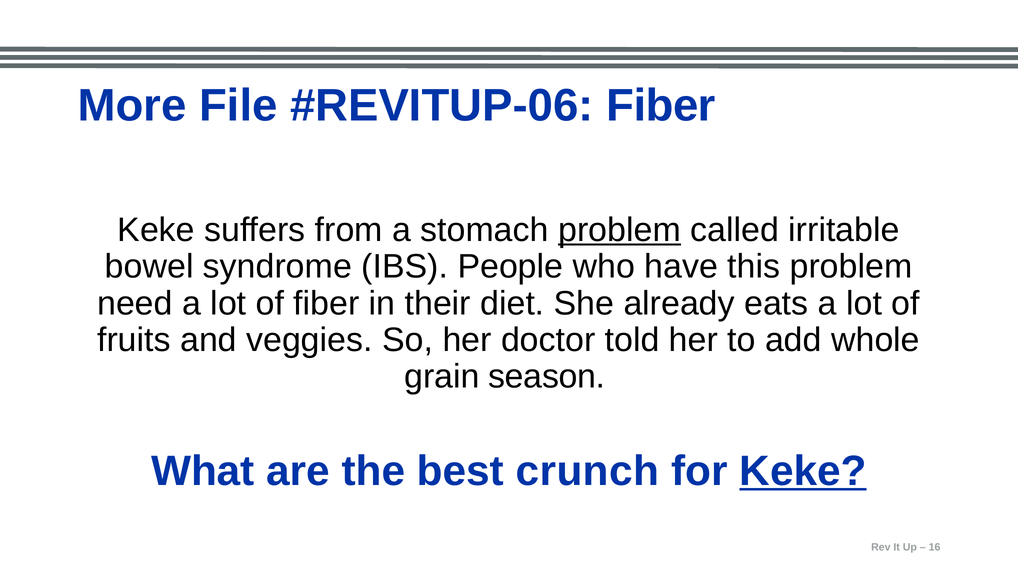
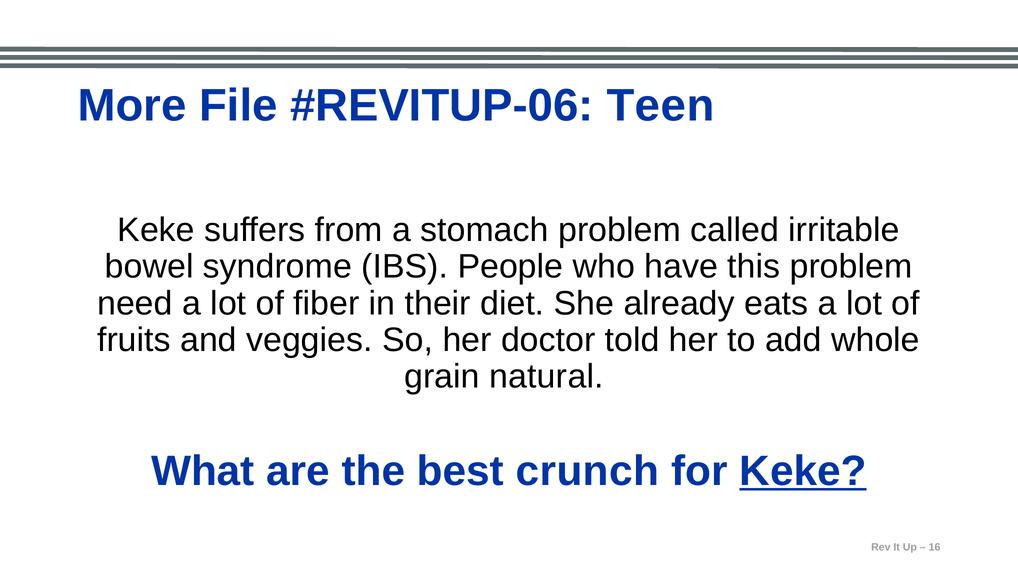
Fiber: Fiber -> Teen (660, 105)
problem underline: present -> none (619, 230)
season: season -> natural (546, 376)
